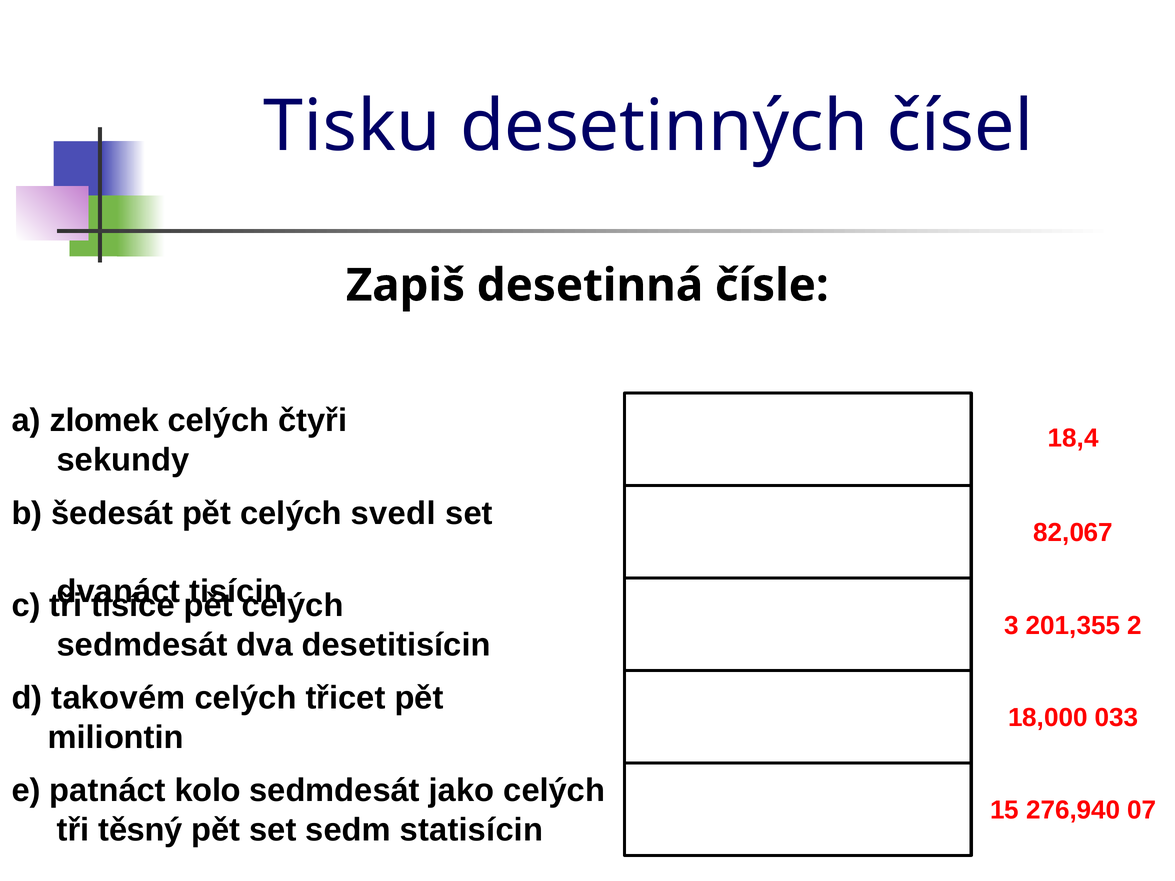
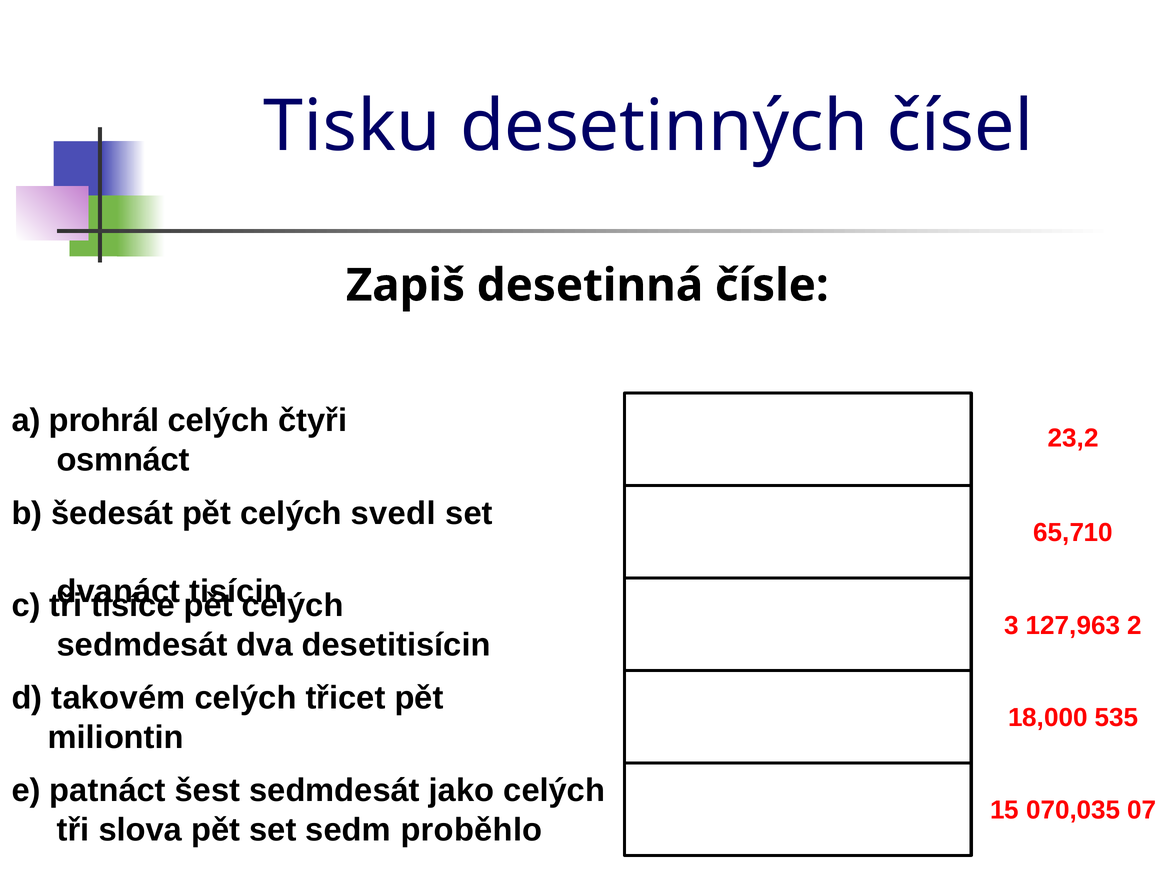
zlomek: zlomek -> prohrál (104, 421)
18,4: 18,4 -> 23,2 (1073, 438)
sekundy: sekundy -> osmnáct (123, 460)
82,067: 82,067 -> 65,710 (1073, 533)
201,355: 201,355 -> 127,963 (1073, 626)
033: 033 -> 535 (1116, 718)
kolo: kolo -> šest (207, 791)
276,940: 276,940 -> 070,035 (1073, 810)
těsný: těsný -> slova (140, 830)
statisícin: statisícin -> proběhlo (471, 830)
